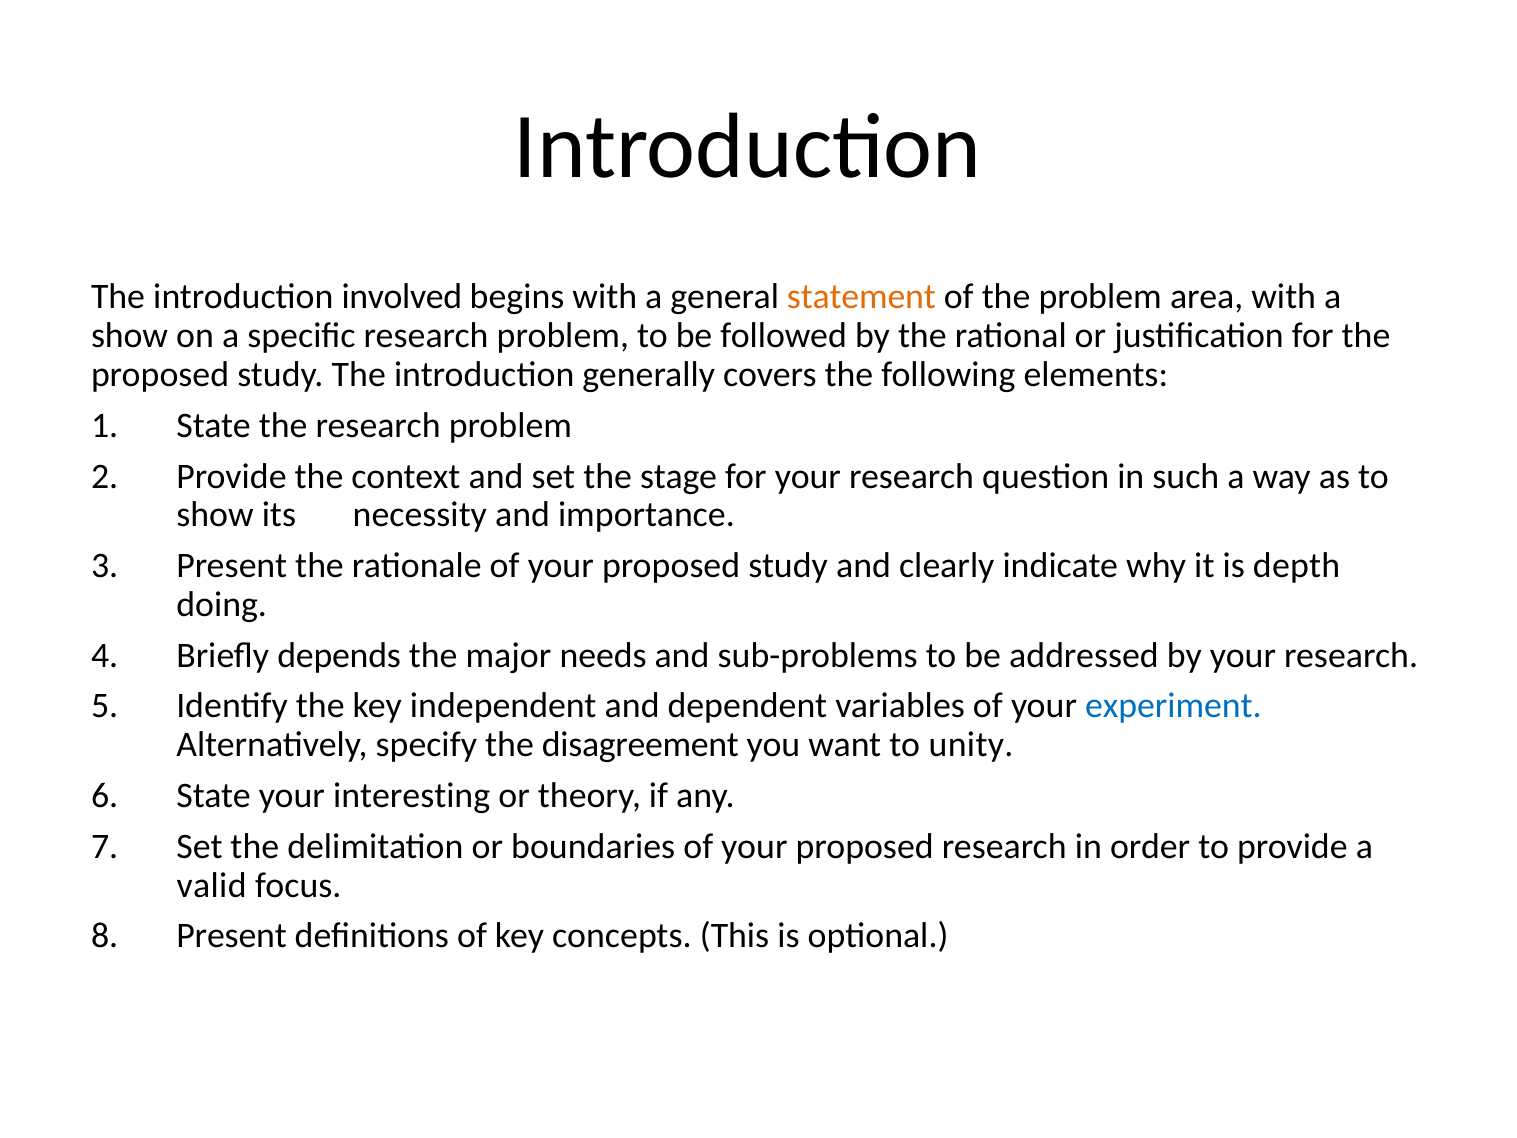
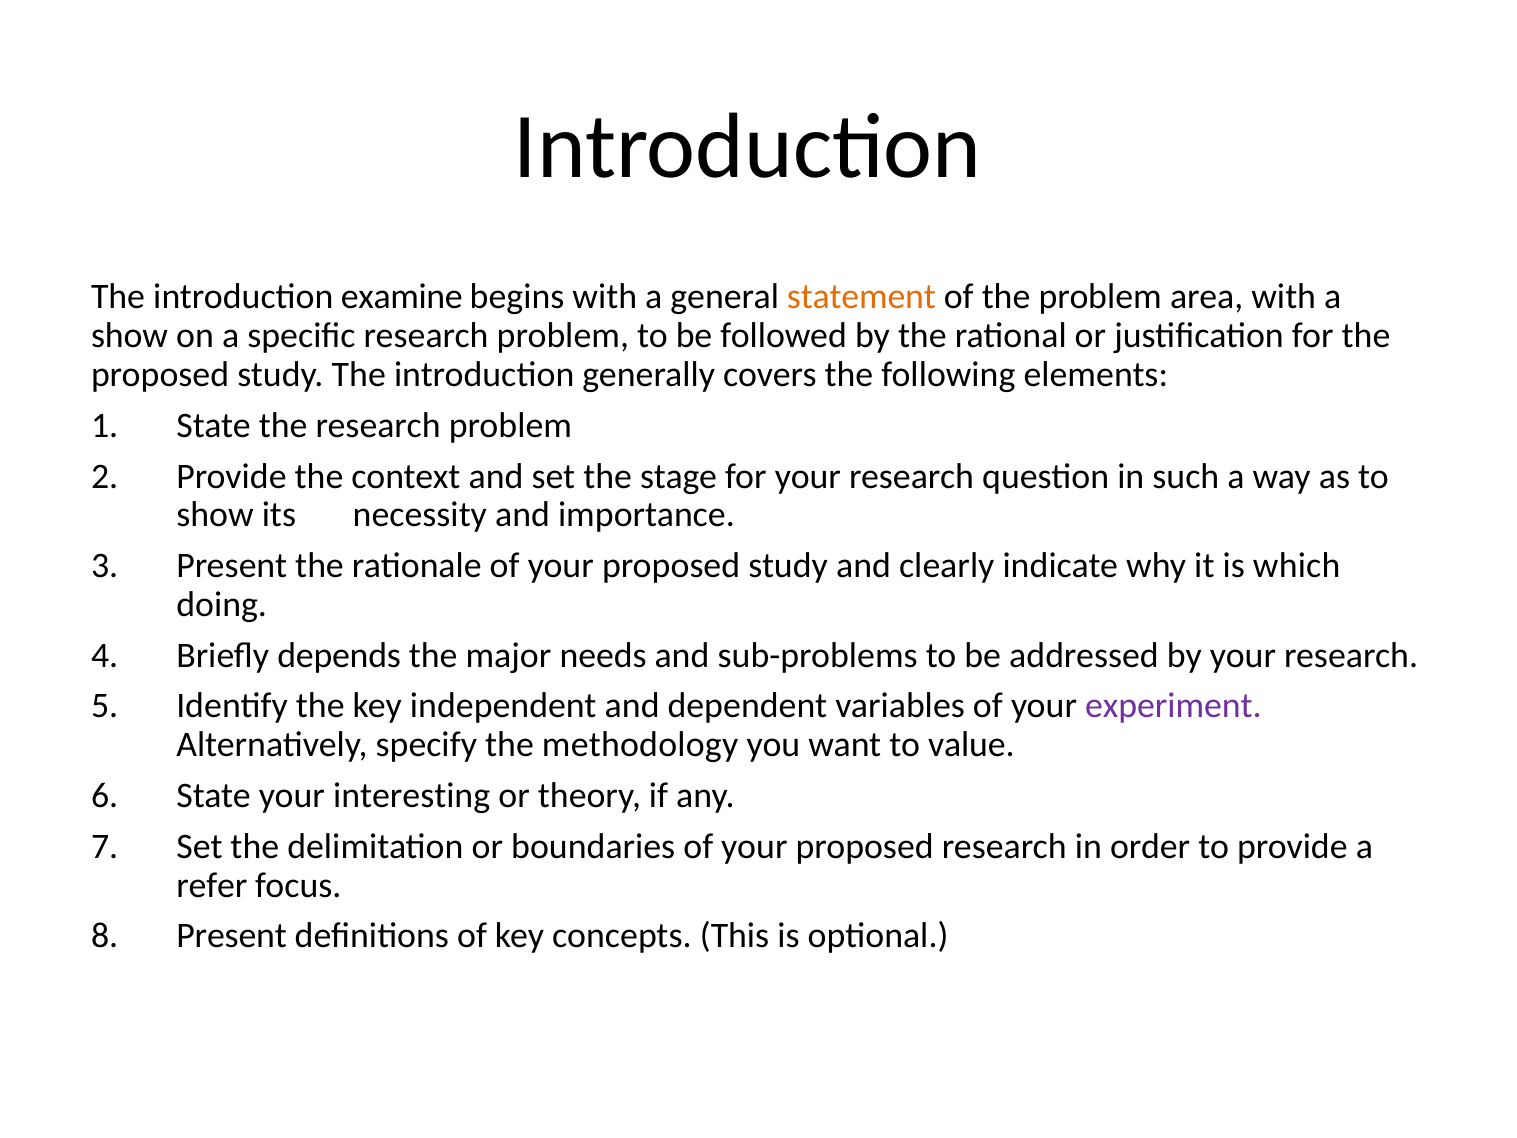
involved: involved -> examine (402, 297)
depth: depth -> which (1297, 566)
experiment colour: blue -> purple (1173, 706)
disagreement: disagreement -> methodology (640, 745)
unity: unity -> value (971, 745)
valid: valid -> refer (212, 885)
